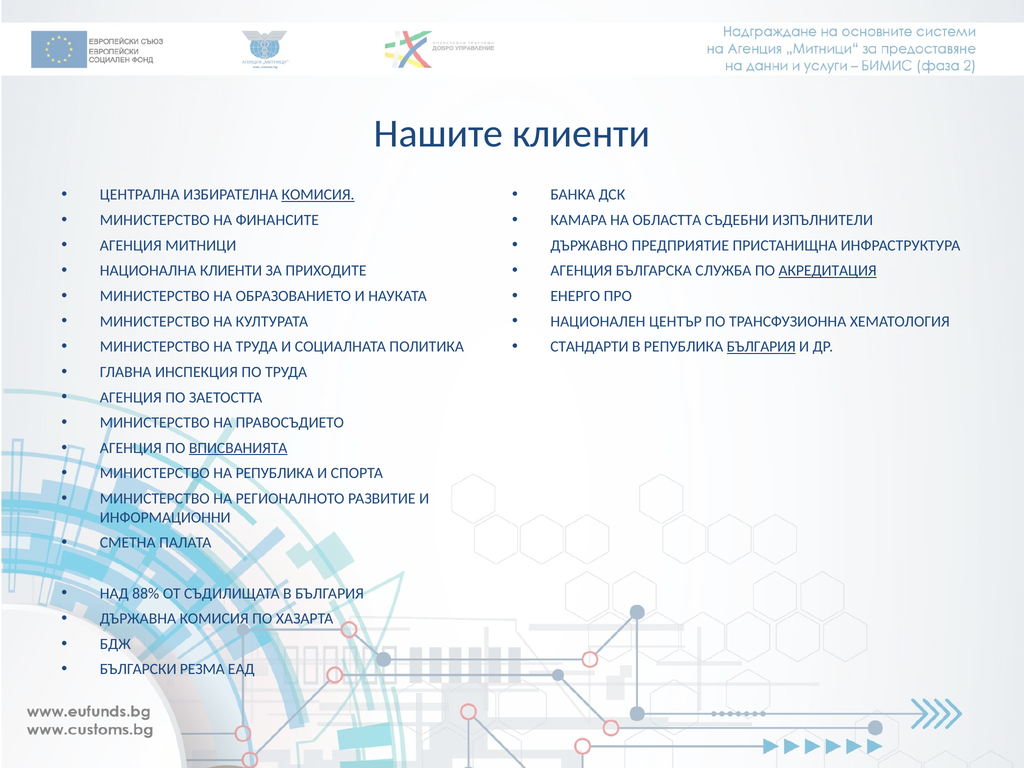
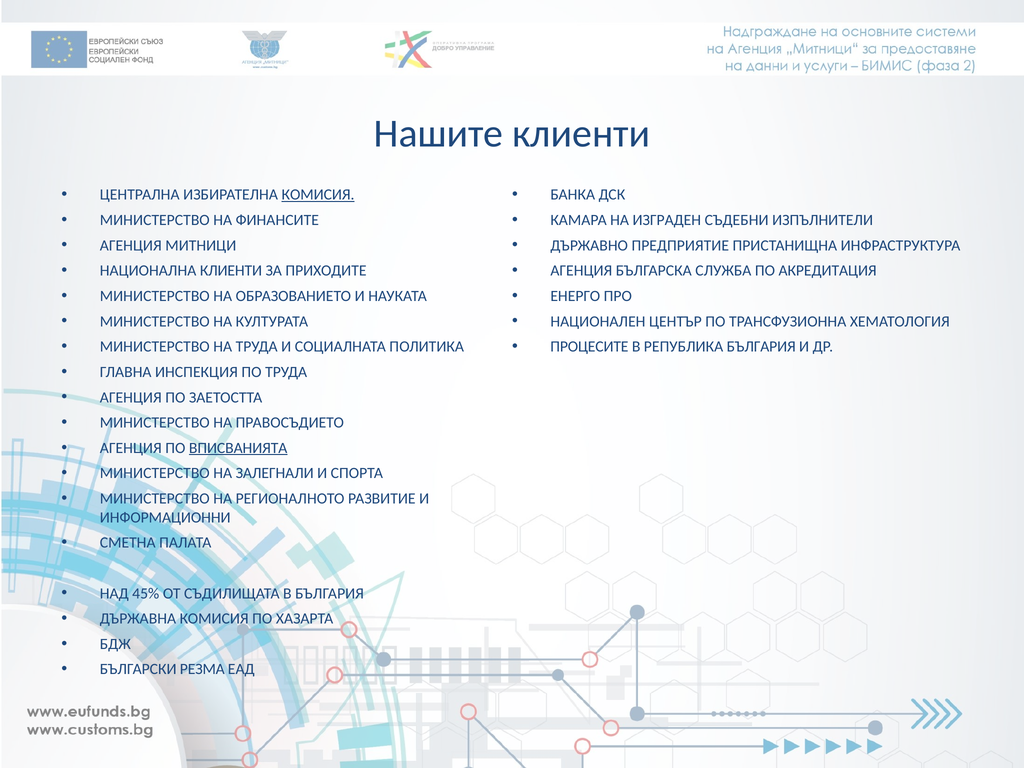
ОБЛАСТТА: ОБЛАСТТА -> ИЗГРАДЕН (667, 220)
АКРЕДИТАЦИЯ underline: present -> none (828, 271)
СТАНДАРТИ: СТАНДАРТИ -> ПРОЦЕСИТЕ (589, 347)
БЪЛГАРИЯ underline: present -> none (761, 347)
НА РЕПУБЛИКА: РЕПУБЛИКА -> ЗАЛЕГНАЛИ (275, 473)
88%: 88% -> 45% (146, 593)
